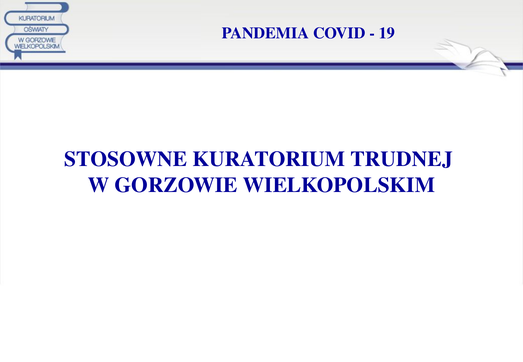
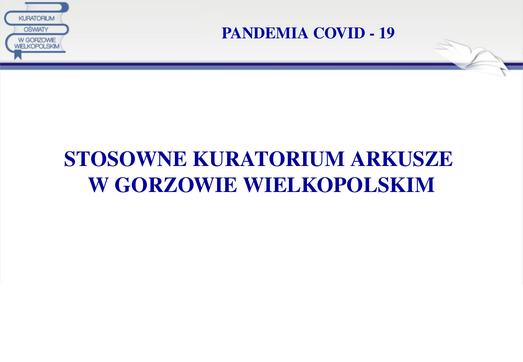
TRUDNEJ: TRUDNEJ -> ARKUSZE (402, 159)
